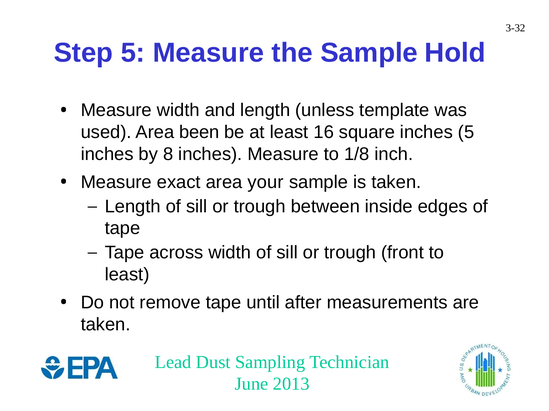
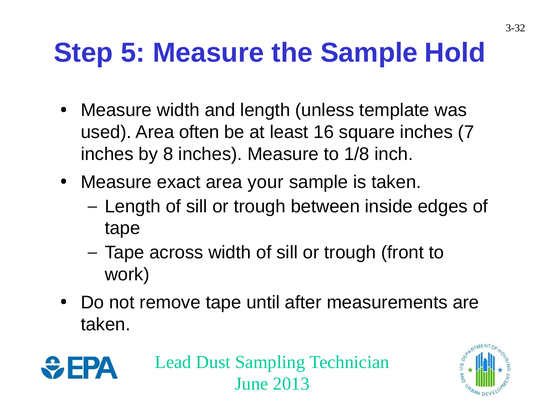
been: been -> often (199, 132)
inches 5: 5 -> 7 (466, 132)
least: least -> work (127, 275)
